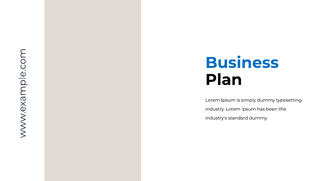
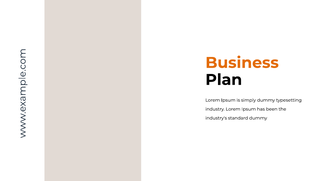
Business colour: blue -> orange (242, 63)
